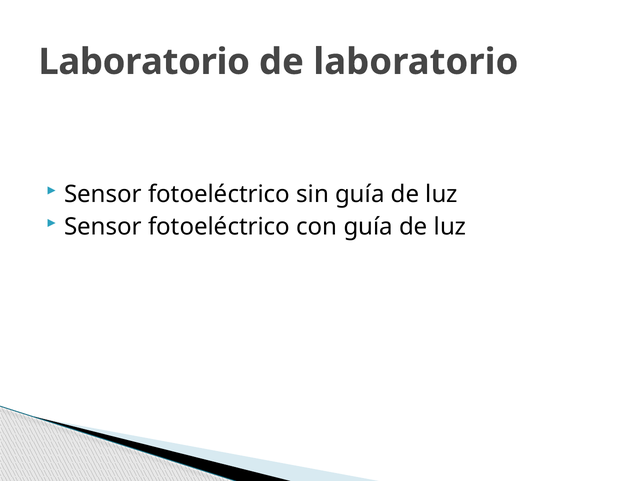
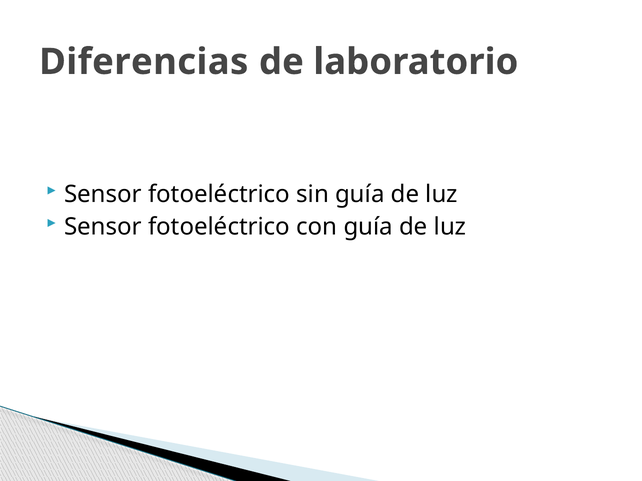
Laboratorio: Laboratorio -> Diferencias (144, 62)
